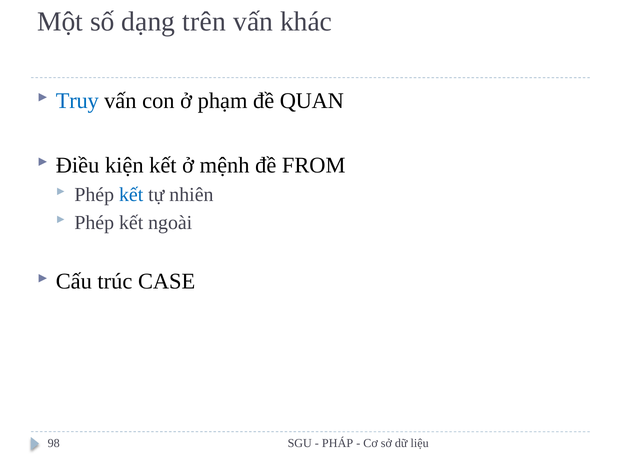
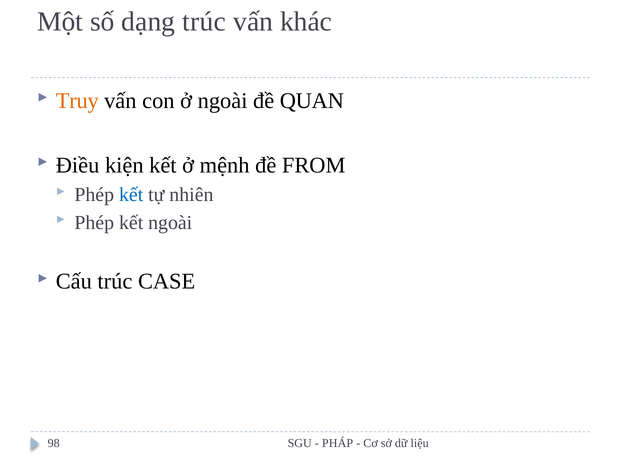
dạng trên: trên -> trúc (204, 22)
Truy colour: blue -> orange (77, 101)
ở phạm: phạm -> ngoài (223, 101)
